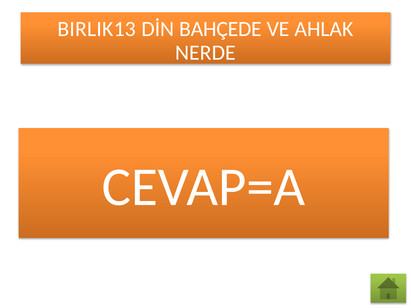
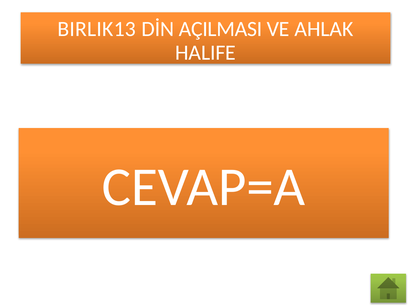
BAHÇEDE: BAHÇEDE -> AÇILMASI (221, 29)
NERDE: NERDE -> HALIFE (206, 53)
